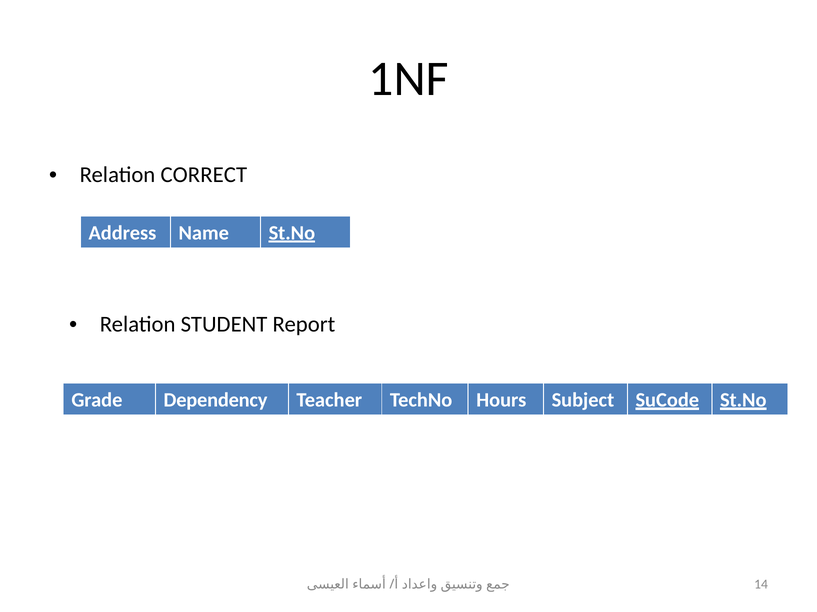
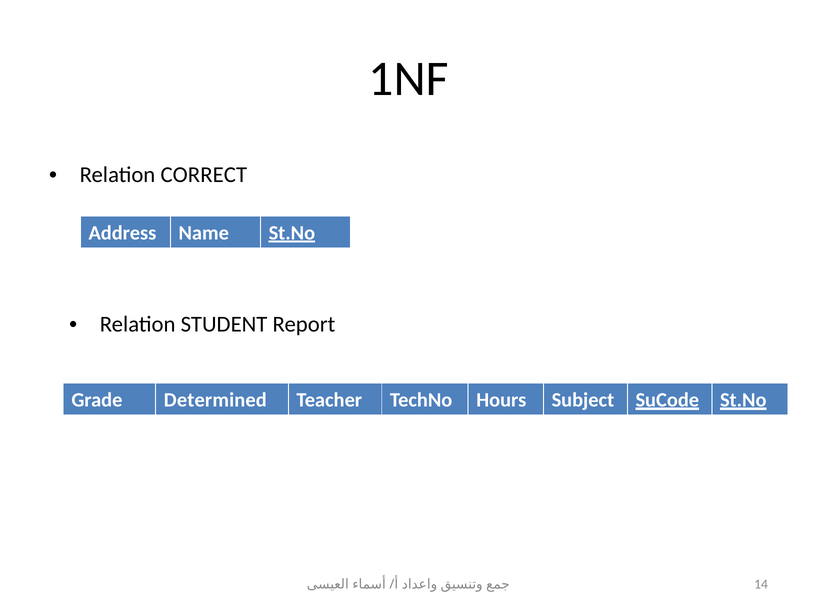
Dependency: Dependency -> Determined (215, 400)
